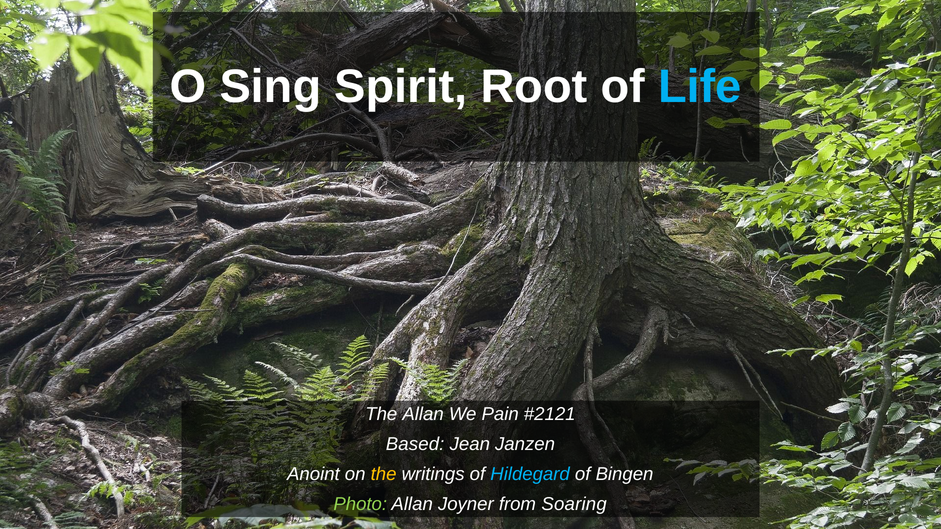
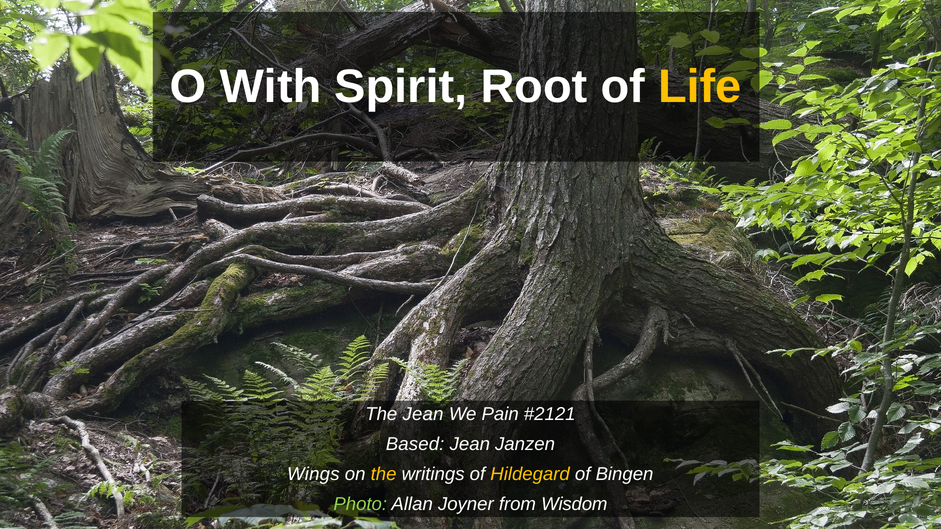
Sing: Sing -> With (270, 87)
Life colour: light blue -> yellow (700, 87)
The Allan: Allan -> Jean (423, 414)
Anoint: Anoint -> Wings (313, 474)
Hildegard colour: light blue -> yellow (530, 474)
Soaring: Soaring -> Wisdom (574, 504)
